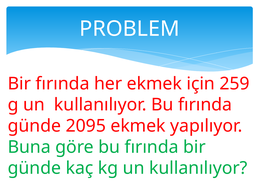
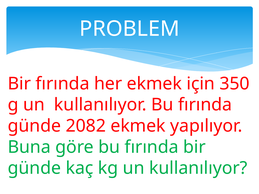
259: 259 -> 350 (235, 84)
2095: 2095 -> 2082 (86, 126)
